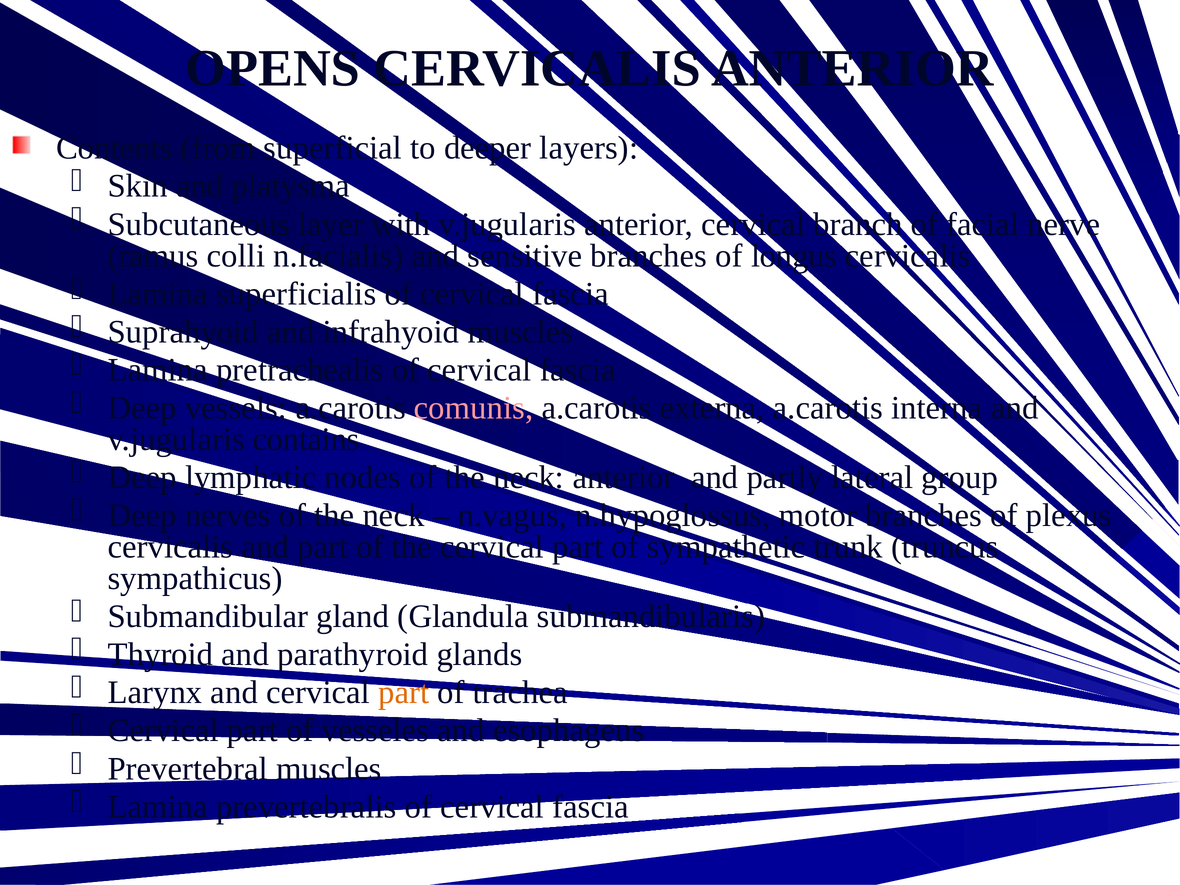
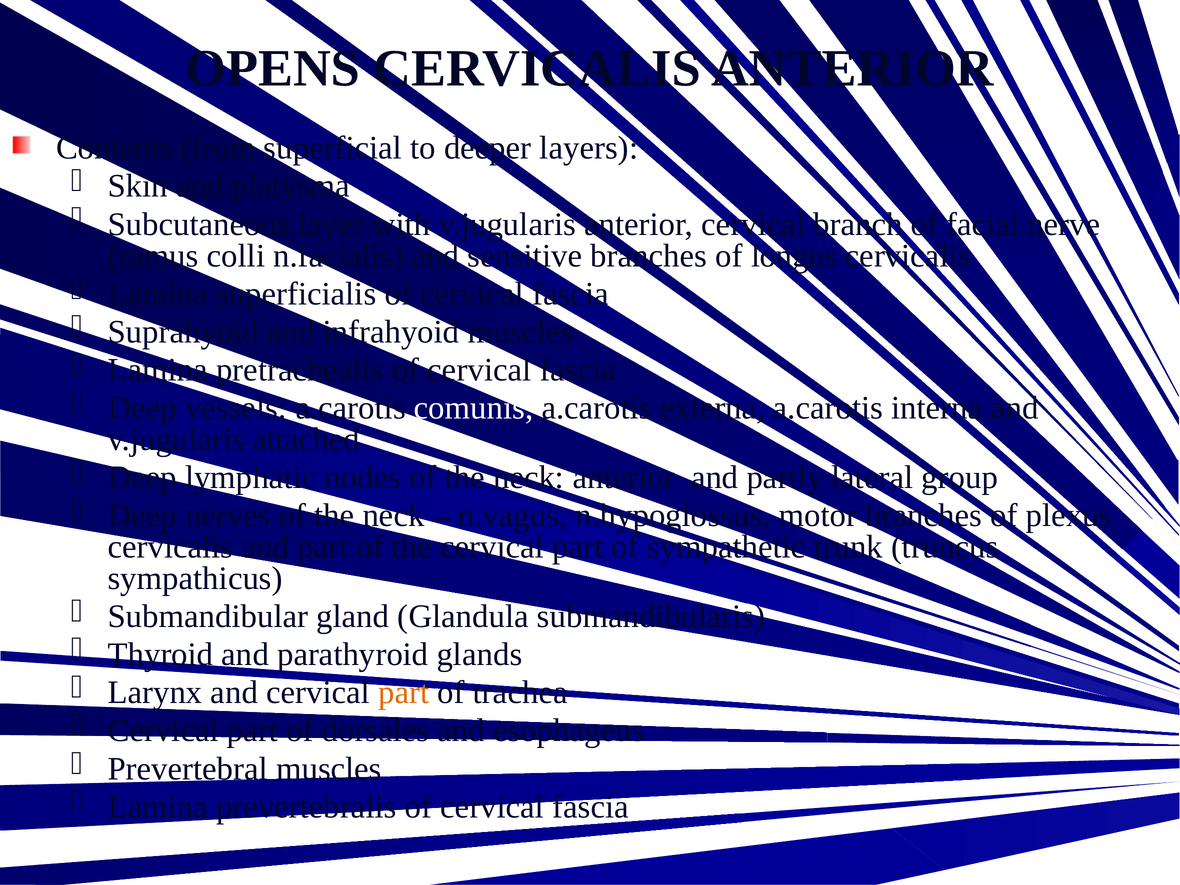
comunis colour: pink -> white (474, 408)
contains: contains -> attached (306, 439)
vesseles: vesseles -> dorsales (375, 731)
